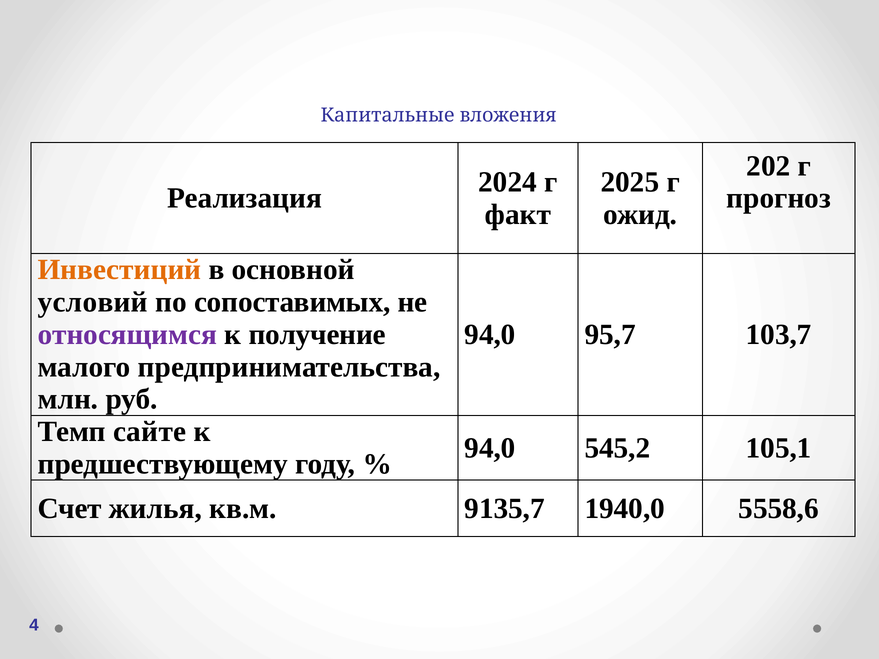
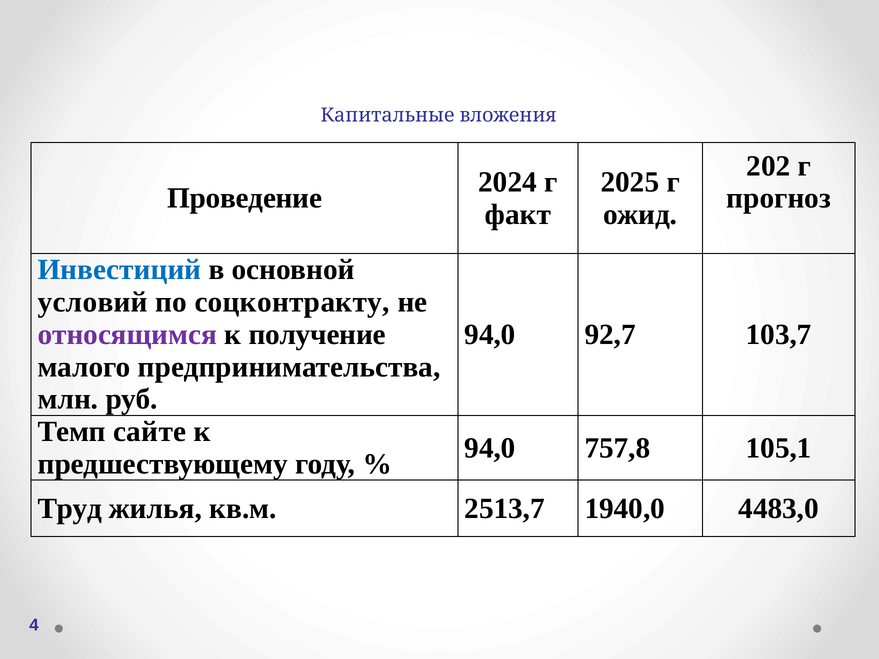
Реализация: Реализация -> Проведение (245, 198)
Инвестиций colour: orange -> blue (120, 270)
сопоставимых: сопоставимых -> соцконтракту (292, 302)
95,7: 95,7 -> 92,7 (610, 335)
545,2: 545,2 -> 757,8 (617, 448)
Счет: Счет -> Труд (70, 509)
9135,7: 9135,7 -> 2513,7 (505, 509)
5558,6: 5558,6 -> 4483,0 (779, 509)
